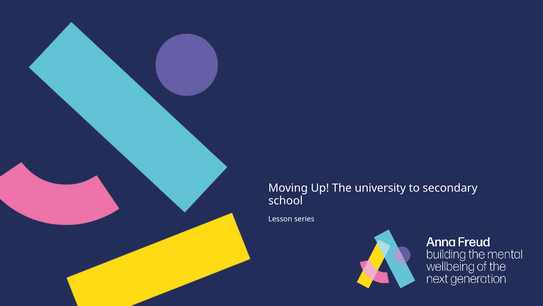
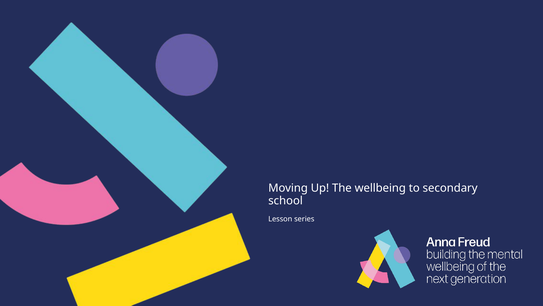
university: university -> wellbeing (380, 188)
